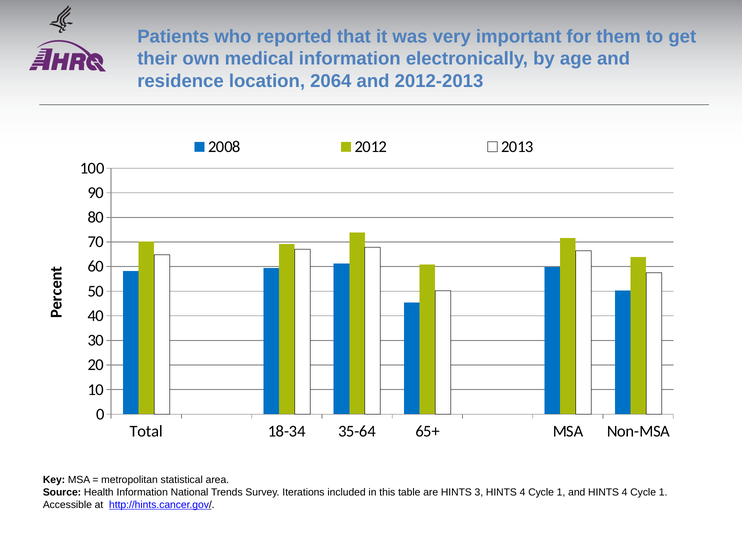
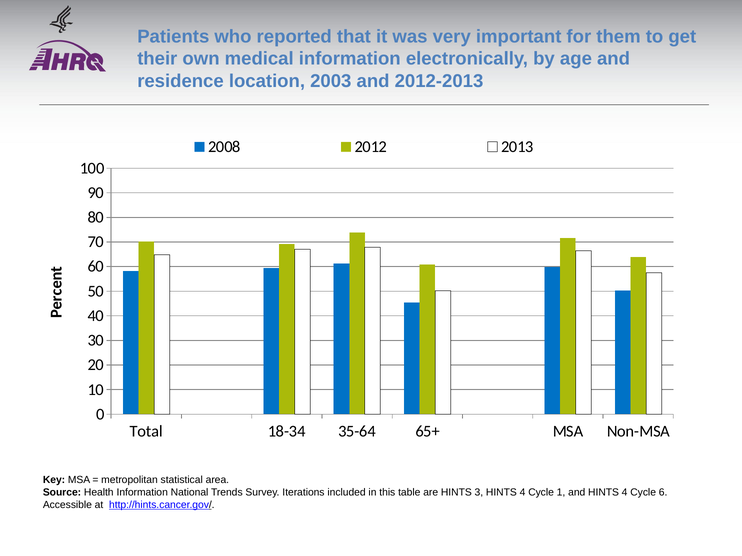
2064: 2064 -> 2003 (331, 81)
1: 1 -> 6 (663, 493)
